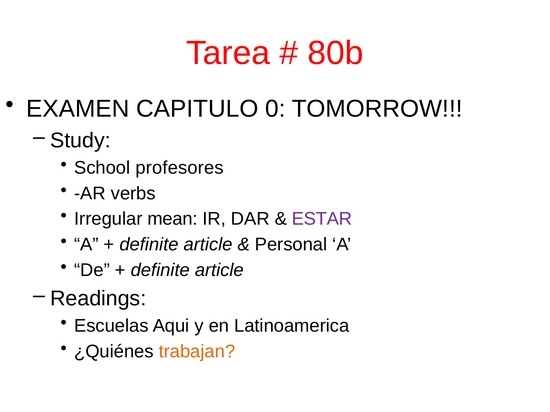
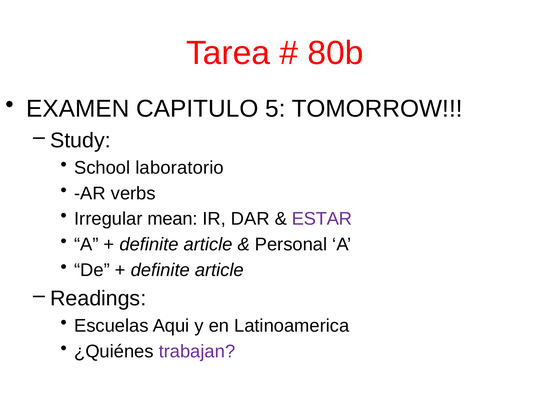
0: 0 -> 5 (275, 109)
profesores: profesores -> laboratorio (180, 168)
trabajan colour: orange -> purple (197, 352)
